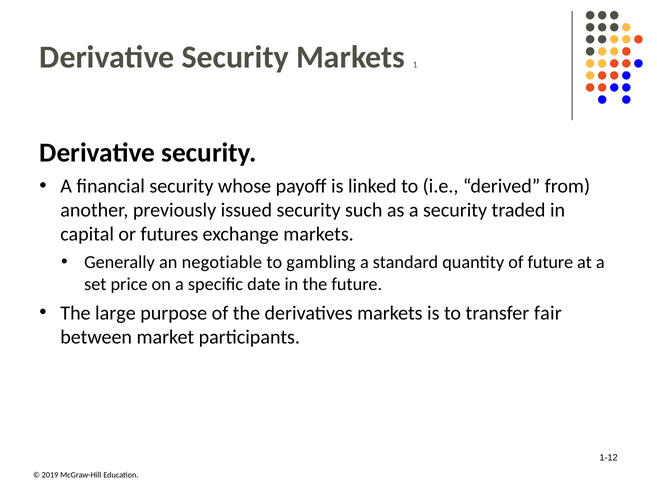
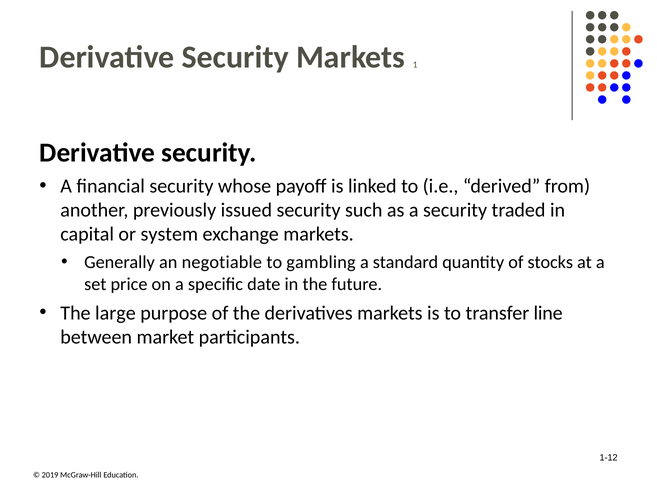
futures: futures -> system (169, 235)
of future: future -> stocks (550, 263)
fair: fair -> line (548, 313)
